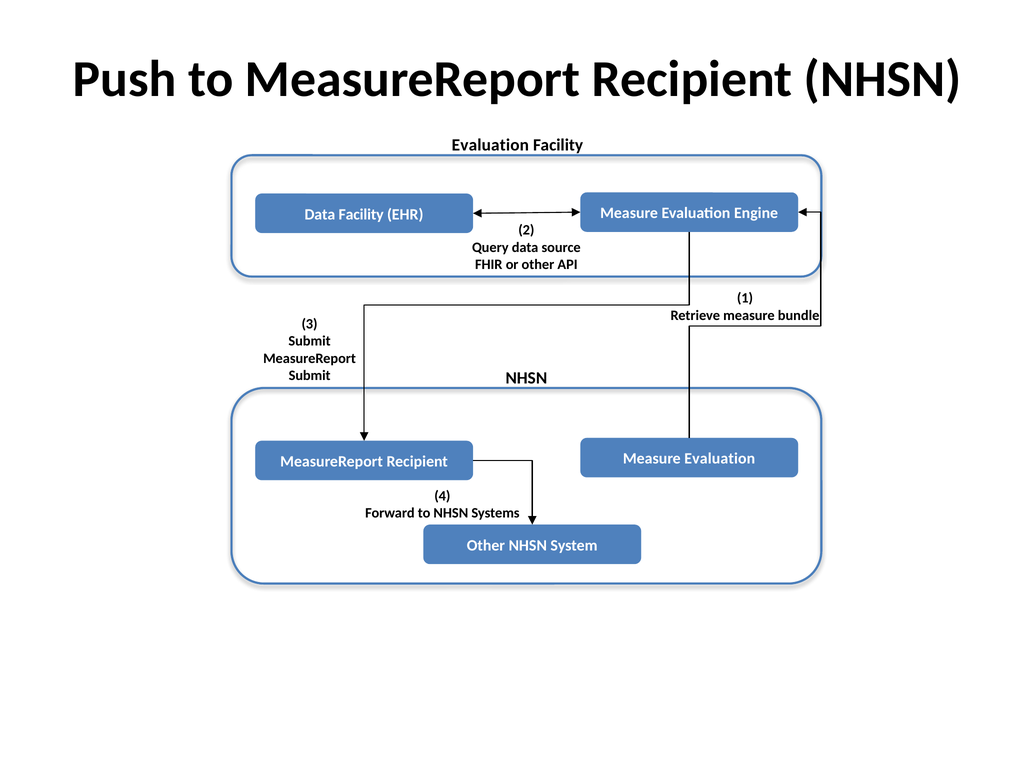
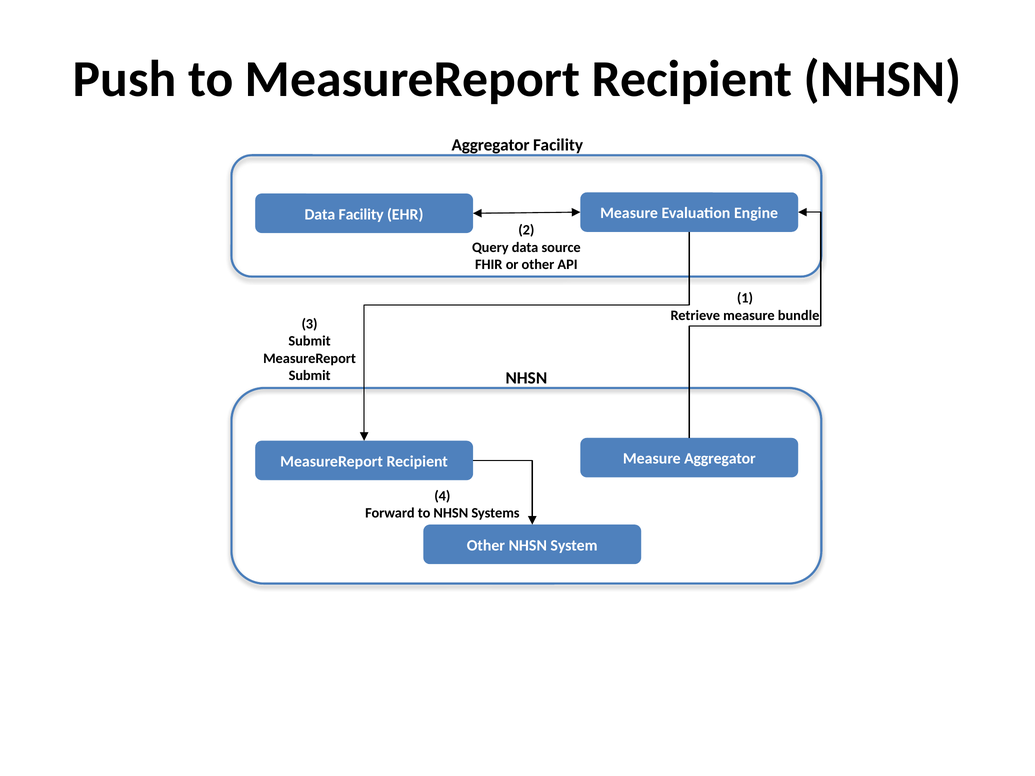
Evaluation: Evaluation -> Aggregator (491, 145)
Recipient Measure Evaluation: Evaluation -> Aggregator (720, 459)
